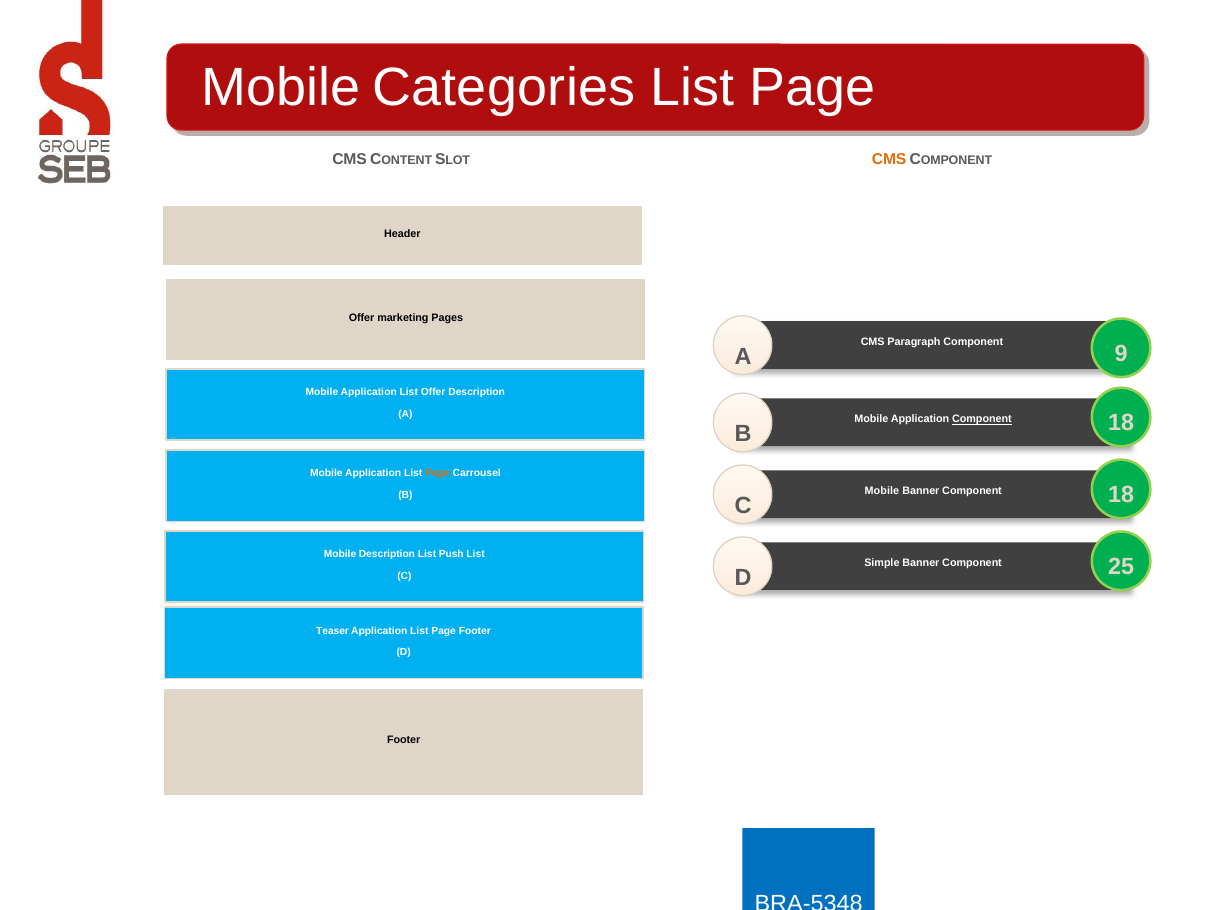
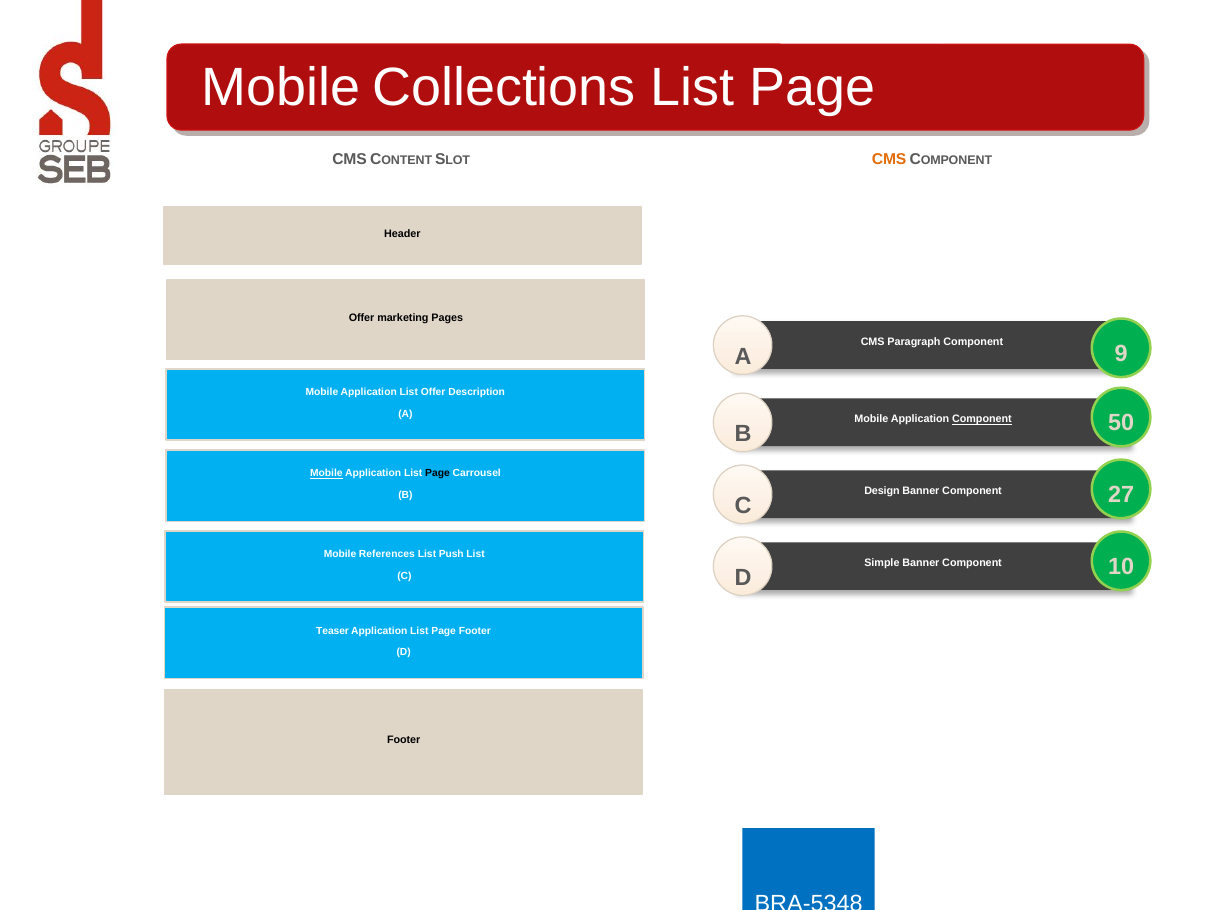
Categories: Categories -> Collections (504, 87)
B 18: 18 -> 50 (1121, 423)
Mobile underline: none -> present (326, 473)
Page colour: orange -> black (438, 473)
Mobile: Mobile -> Design (882, 491)
C 18: 18 -> 27 (1121, 495)
Mobile Description: Description -> References (387, 554)
25: 25 -> 10 (1121, 567)
